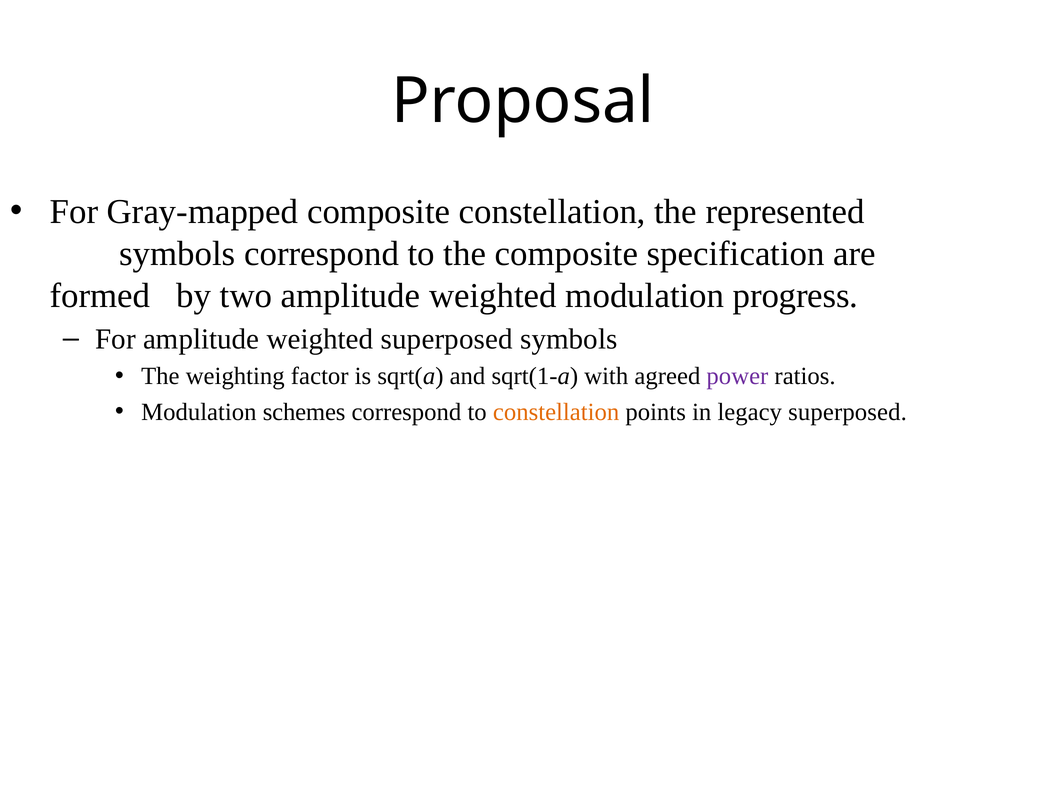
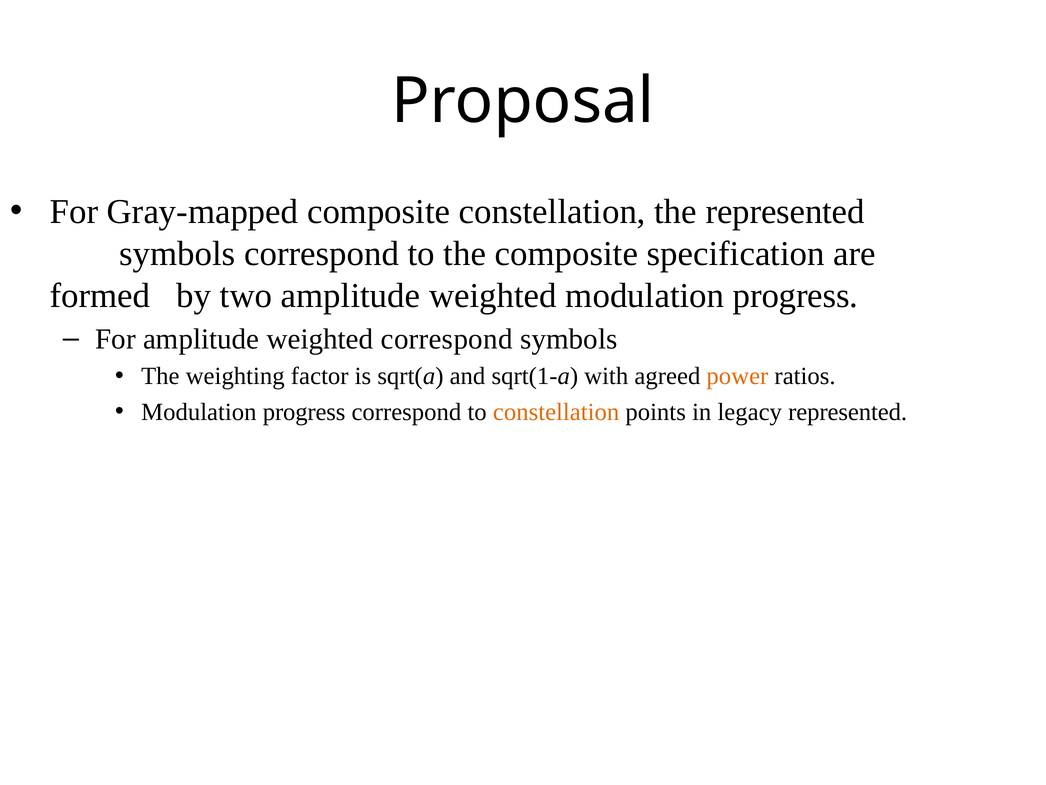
weighted superposed: superposed -> correspond (447, 339)
power colour: purple -> orange (737, 376)
schemes: schemes -> progress (304, 412)
legacy superposed: superposed -> represented (848, 412)
